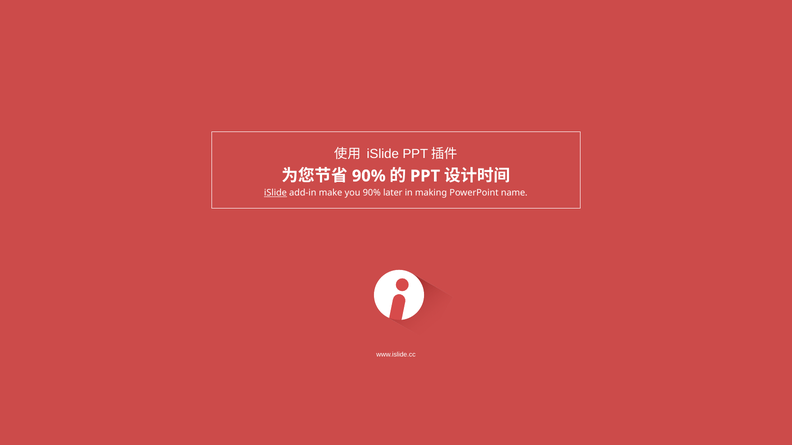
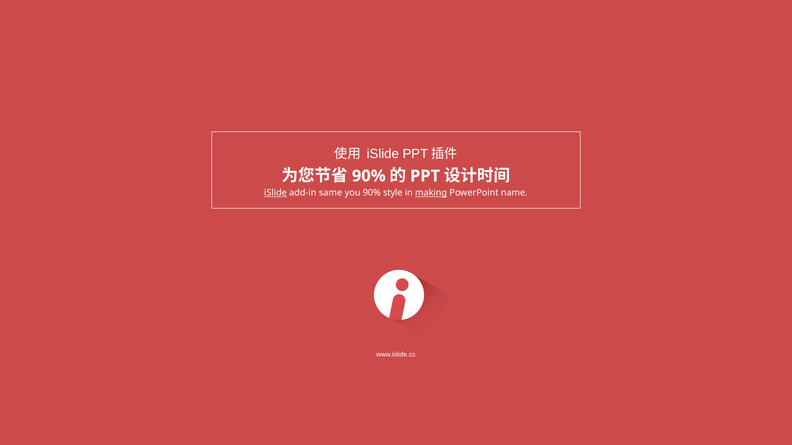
make: make -> same (330, 193)
later: later -> style (393, 193)
making underline: none -> present (431, 193)
